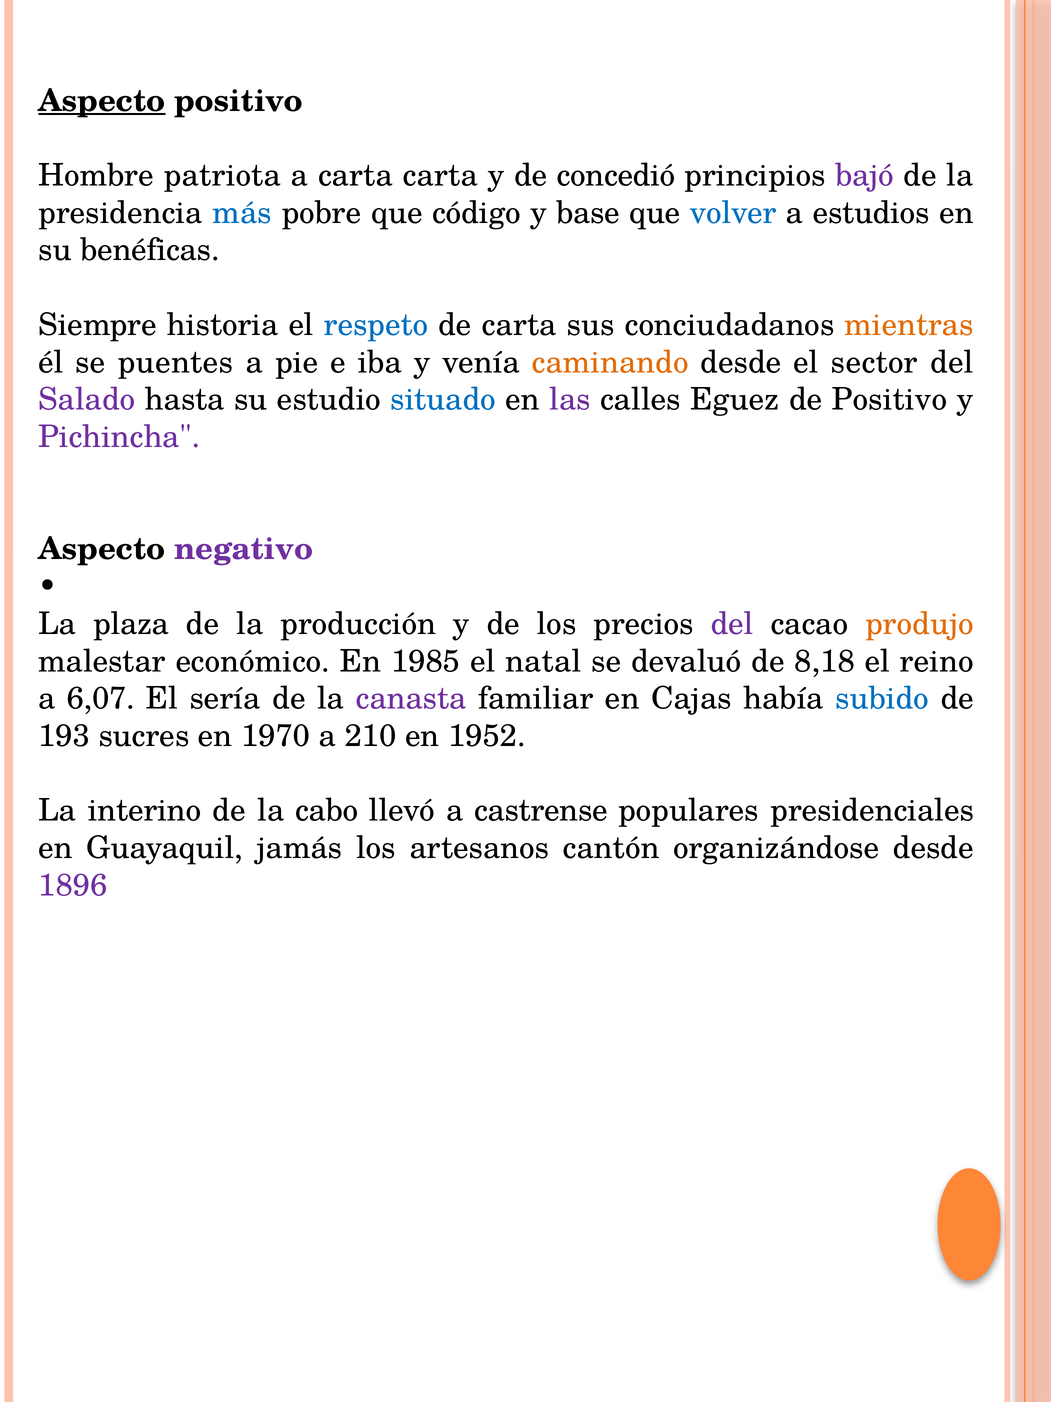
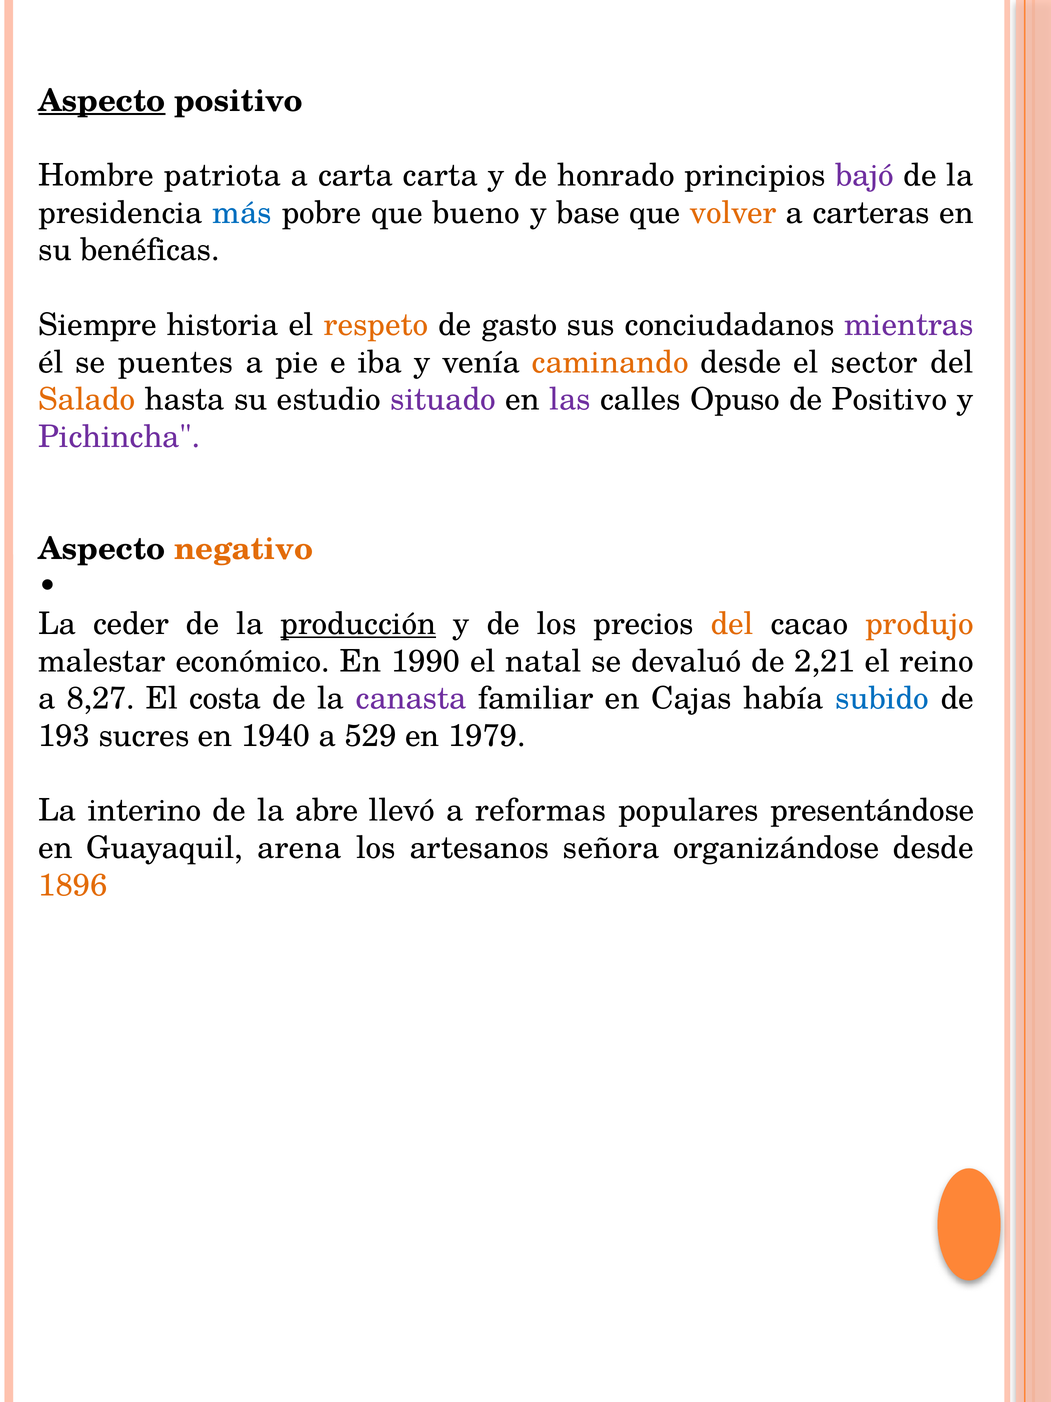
concedió: concedió -> honrado (616, 175)
código: código -> bueno (476, 213)
volver colour: blue -> orange (733, 213)
estudios: estudios -> carteras (871, 213)
respeto colour: blue -> orange (376, 325)
de carta: carta -> gasto (519, 325)
mientras colour: orange -> purple (909, 325)
Salado colour: purple -> orange (87, 399)
situado colour: blue -> purple (443, 399)
Eguez: Eguez -> Opuso (735, 399)
negativo colour: purple -> orange (244, 549)
plaza: plaza -> ceder (131, 624)
producción underline: none -> present (358, 624)
del colour: purple -> orange (732, 624)
1985: 1985 -> 1990 (426, 661)
8,18: 8,18 -> 2,21 (825, 661)
6,07: 6,07 -> 8,27 (101, 698)
sería: sería -> costa (225, 698)
1970: 1970 -> 1940 (276, 736)
210: 210 -> 529 (371, 736)
1952: 1952 -> 1979 (487, 736)
cabo: cabo -> abre (327, 810)
castrense: castrense -> reformas (541, 810)
presidenciales: presidenciales -> presentándose (872, 810)
jamás: jamás -> arena (299, 848)
cantón: cantón -> señora (611, 848)
1896 colour: purple -> orange (73, 885)
